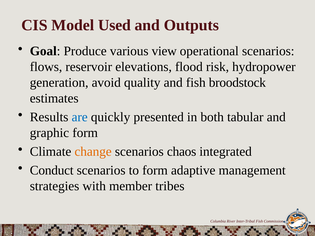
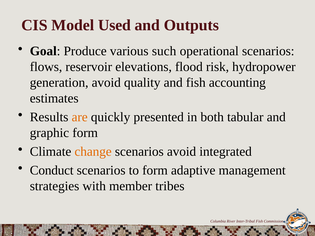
view: view -> such (164, 51)
broodstock: broodstock -> accounting (237, 83)
are colour: blue -> orange (80, 117)
scenarios chaos: chaos -> avoid (182, 152)
